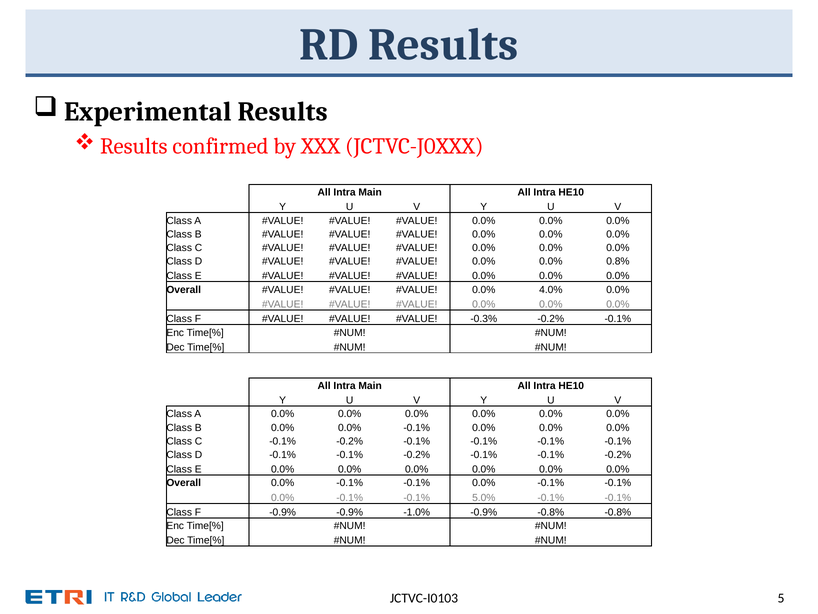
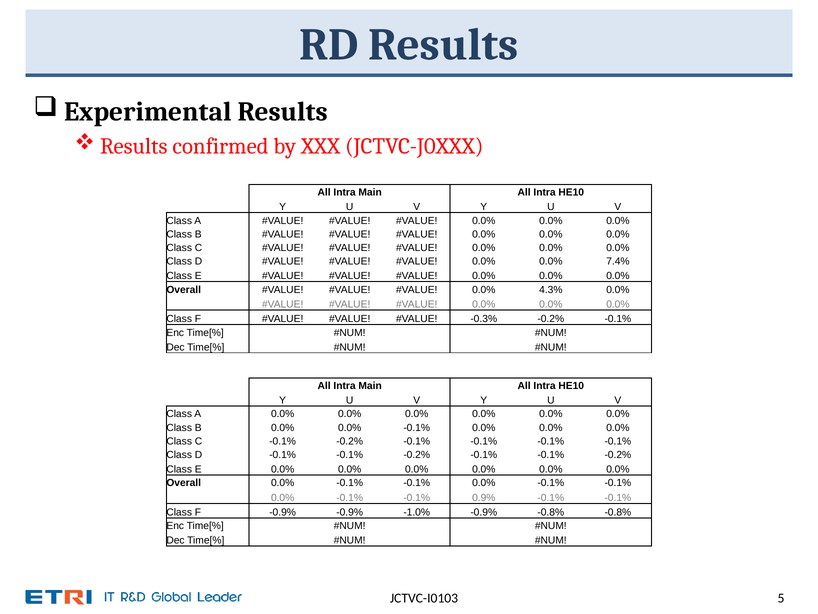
0.8%: 0.8% -> 7.4% (618, 261)
4.0%: 4.0% -> 4.3% (551, 289)
5.0%: 5.0% -> 0.9% (484, 498)
